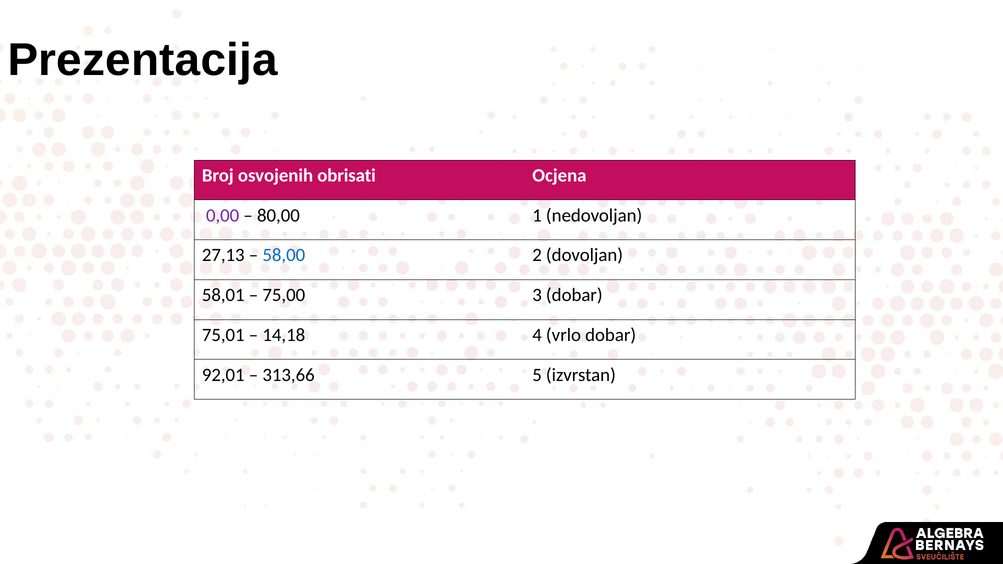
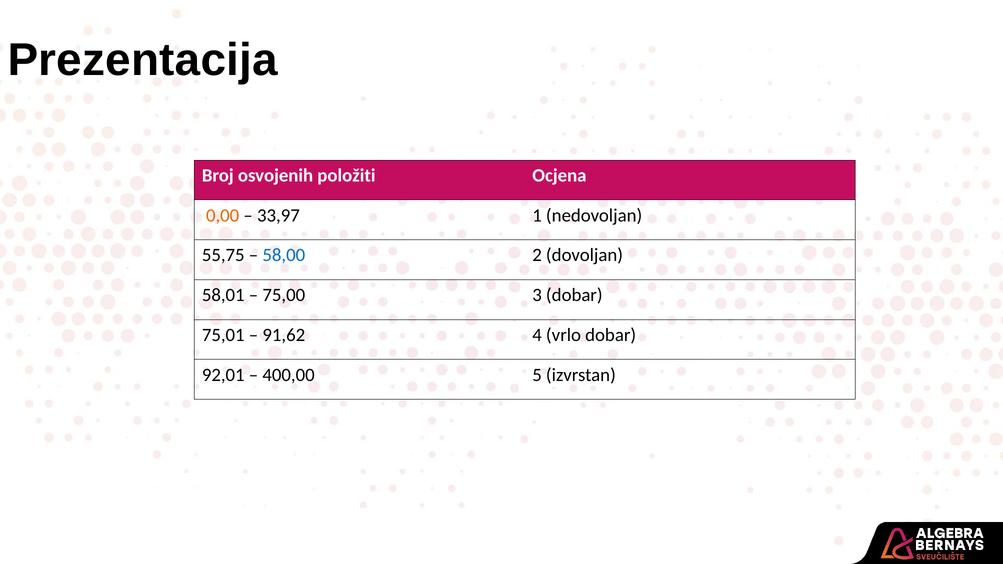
obrisati: obrisati -> položiti (346, 176)
0,00 colour: purple -> orange (223, 215)
80,00: 80,00 -> 33,97 (278, 215)
27,13: 27,13 -> 55,75 (223, 255)
14,18: 14,18 -> 91,62 (284, 335)
313,66: 313,66 -> 400,00 (289, 375)
